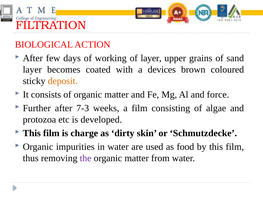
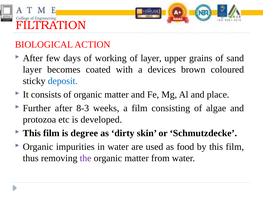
deposit colour: orange -> blue (63, 81)
force: force -> place (218, 95)
7-3: 7-3 -> 8-3 (83, 108)
charge: charge -> degree (84, 133)
